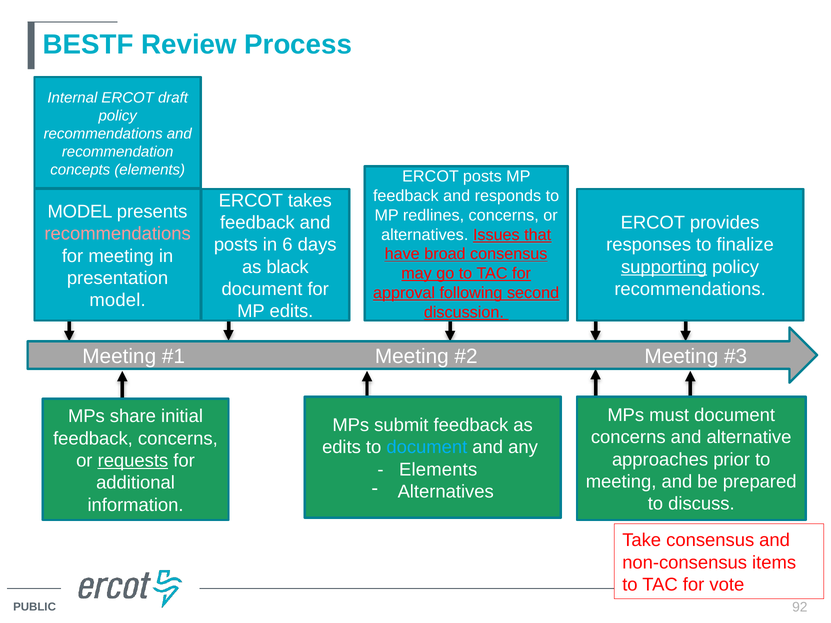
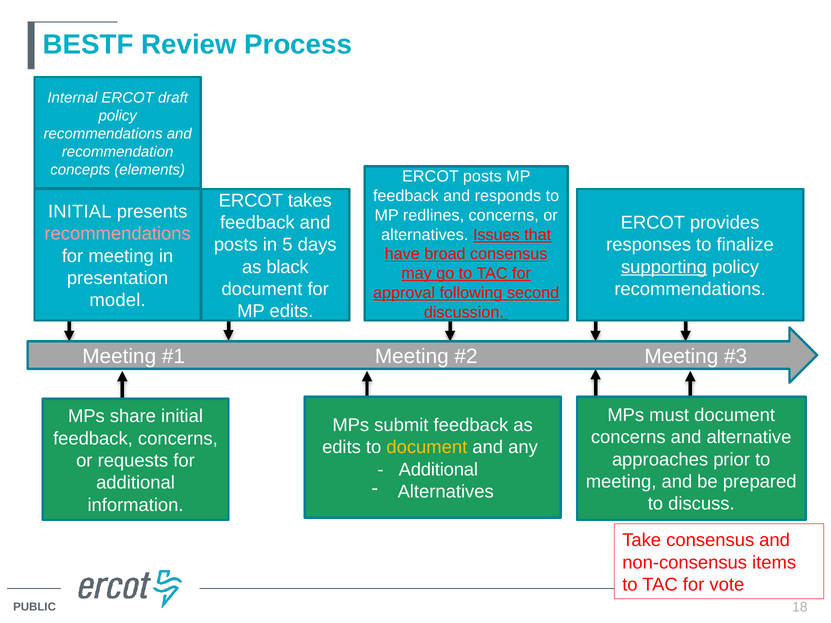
MODEL: MODEL -> INITIAL (80, 212)
6: 6 -> 5 (287, 245)
document colour: light blue -> yellow (427, 448)
requests underline: present -> none (133, 461)
Elements: Elements -> Additional (438, 470)
92: 92 -> 18 (800, 607)
